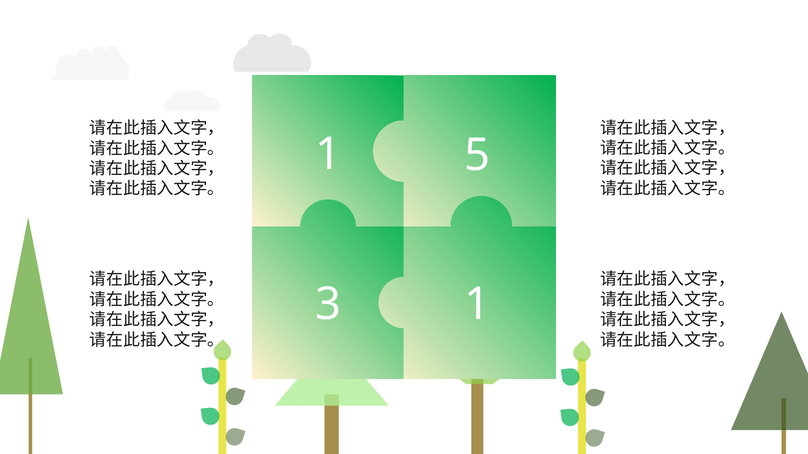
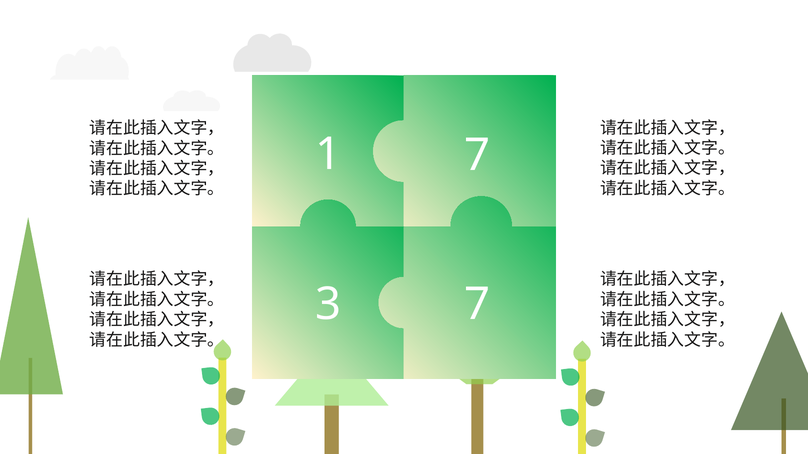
1 5: 5 -> 7 (477, 156)
3 1: 1 -> 7 (477, 305)
